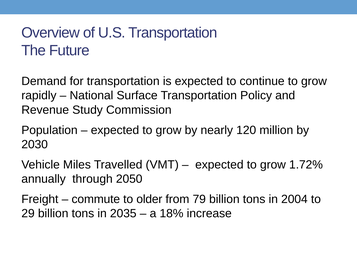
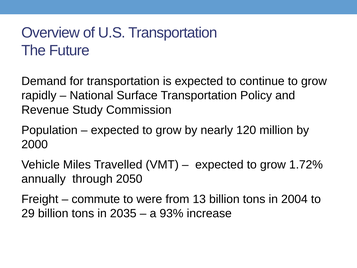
2030: 2030 -> 2000 (35, 144)
older: older -> were (149, 199)
79: 79 -> 13 (199, 199)
18%: 18% -> 93% (172, 213)
